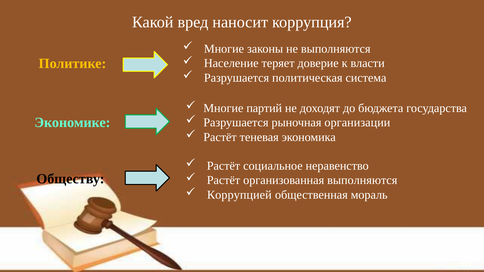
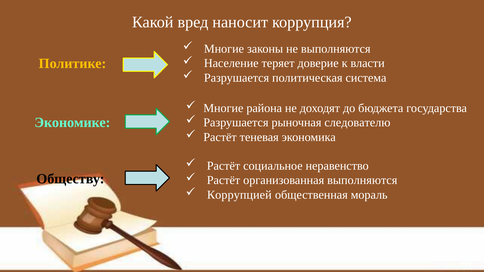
партий: партий -> района (264, 108)
организации: организации -> следователю (357, 123)
